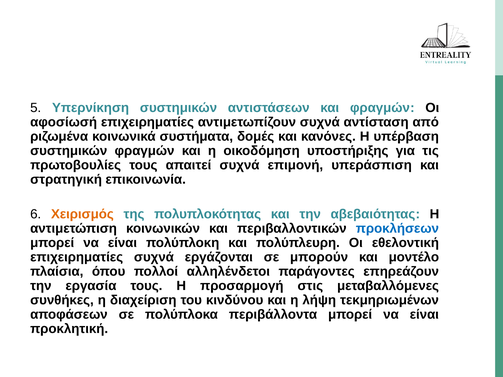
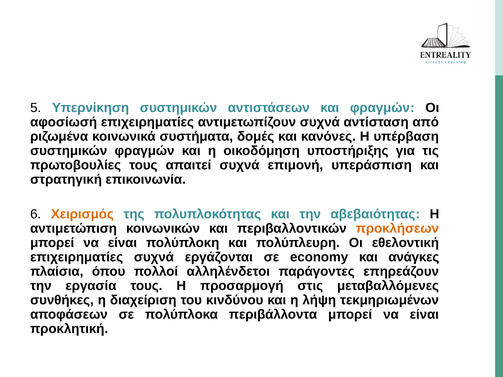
προκλήσεων colour: blue -> orange (397, 229)
μπορούν: μπορούν -> economy (319, 257)
μοντέλο: μοντέλο -> ανάγκες (414, 257)
